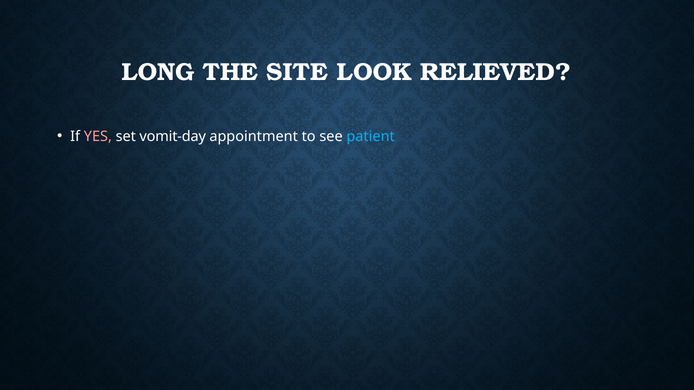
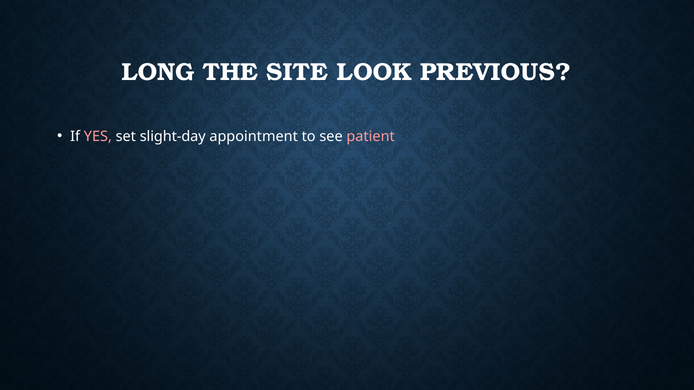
RELIEVED: RELIEVED -> PREVIOUS (496, 72)
vomit-day: vomit-day -> slight-day (173, 137)
patient colour: light blue -> pink (371, 137)
